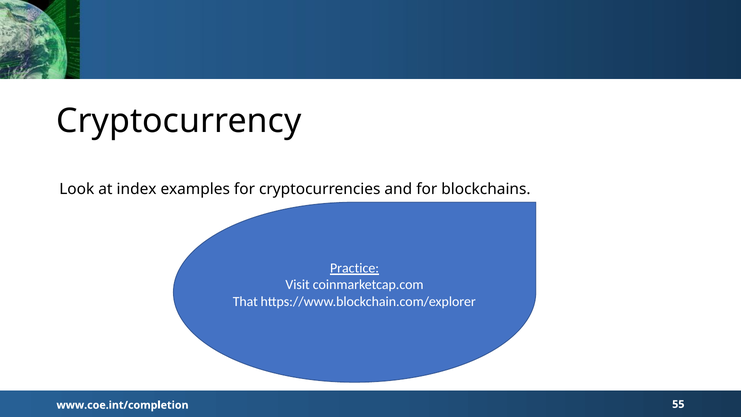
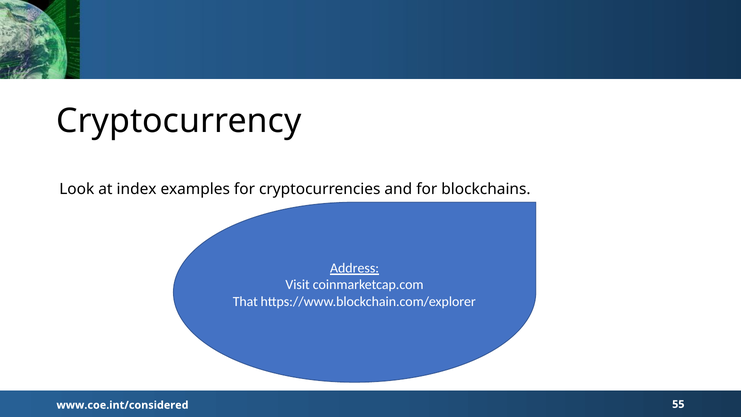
Practice: Practice -> Address (355, 268)
www.coe.int/completion: www.coe.int/completion -> www.coe.int/considered (122, 405)
